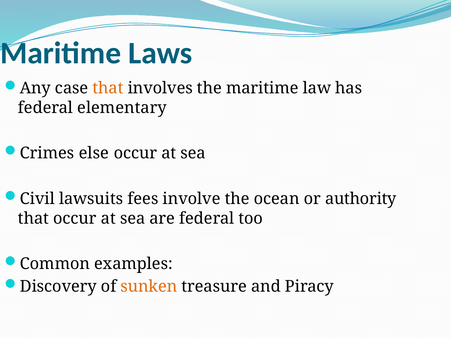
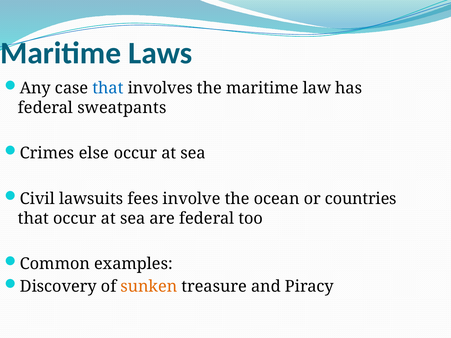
that colour: orange -> blue (108, 88)
elementary: elementary -> sweatpants (122, 108)
authority: authority -> countries (361, 199)
